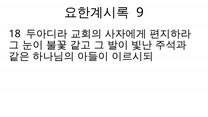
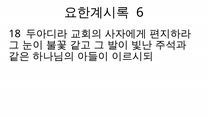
9: 9 -> 6 (140, 13)
